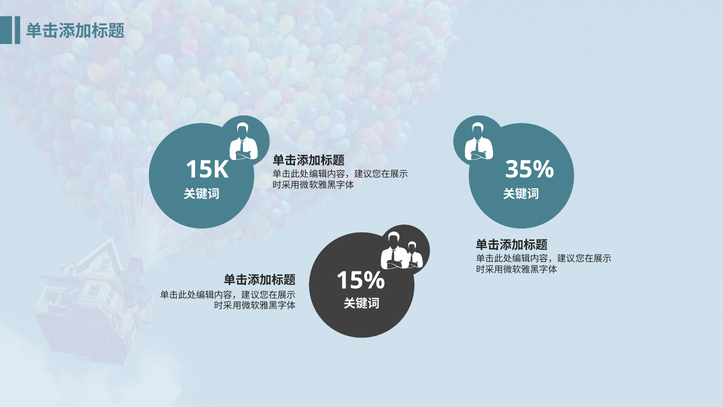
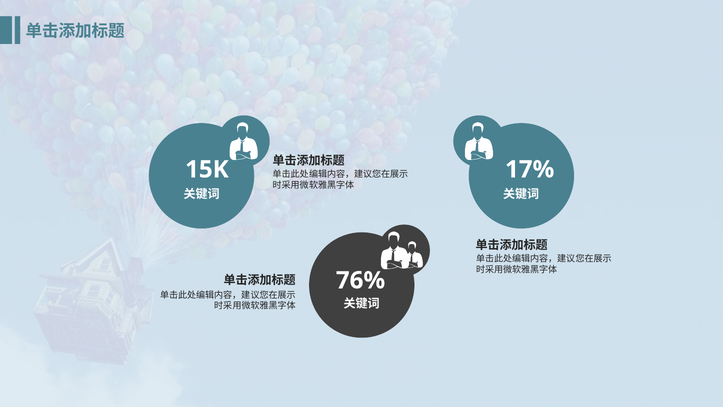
35%: 35% -> 17% (530, 169)
15%: 15% -> 76% (361, 280)
